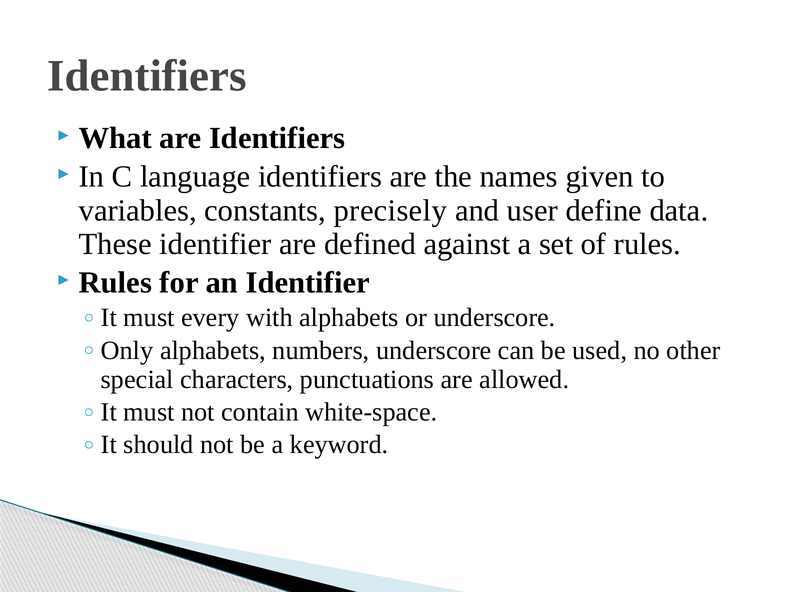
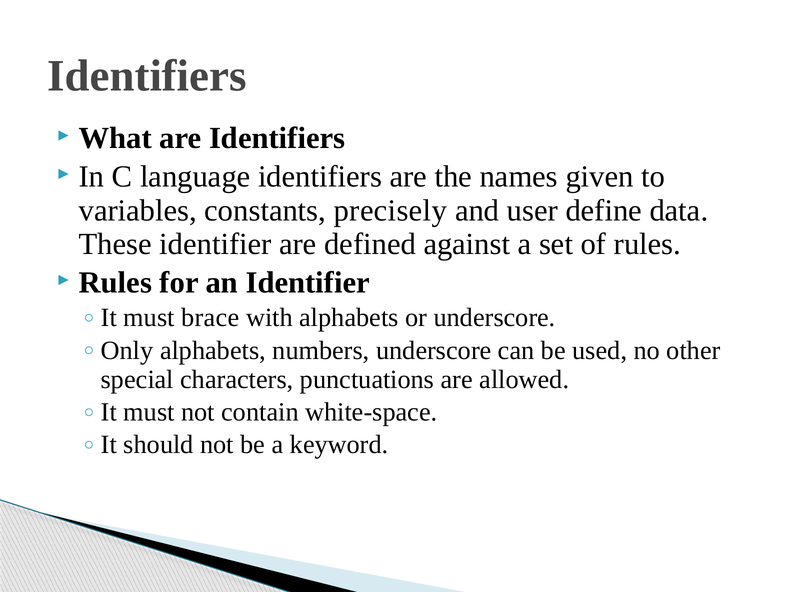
every: every -> brace (210, 318)
